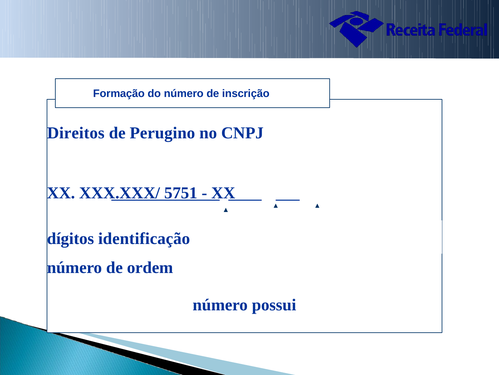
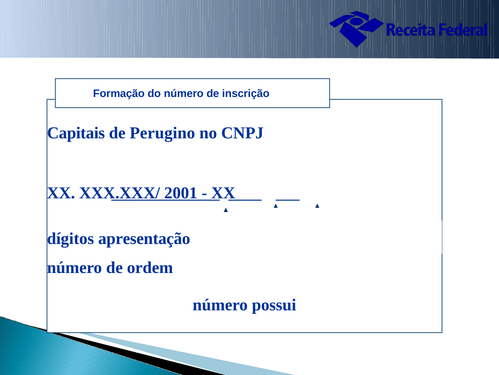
Direitos: Direitos -> Capitais (76, 133)
5751: 5751 -> 2001 (181, 193)
identificação: identificação -> apresentação (144, 238)
